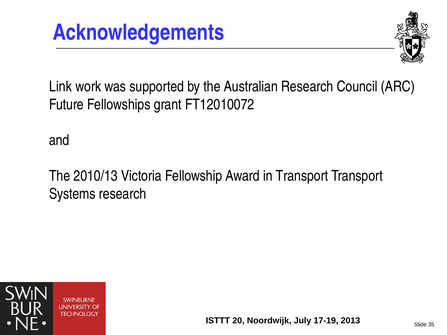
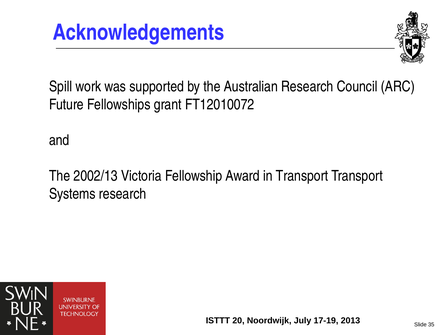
Link: Link -> Spill (61, 87)
2010/13: 2010/13 -> 2002/13 (96, 176)
